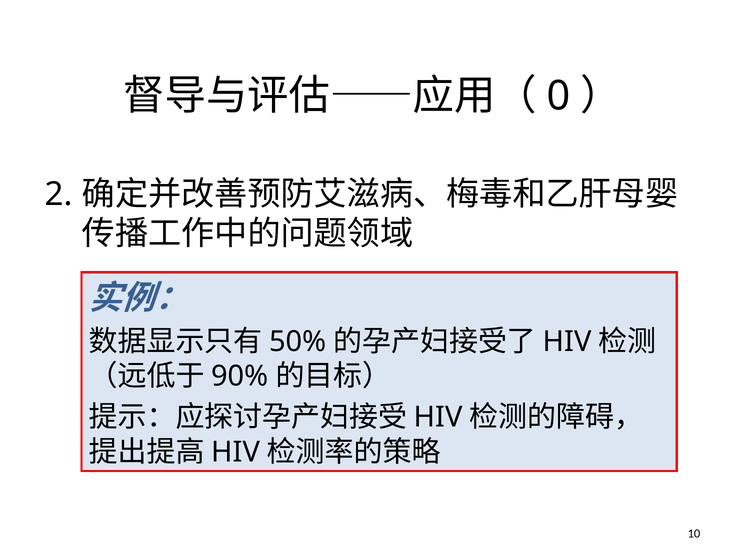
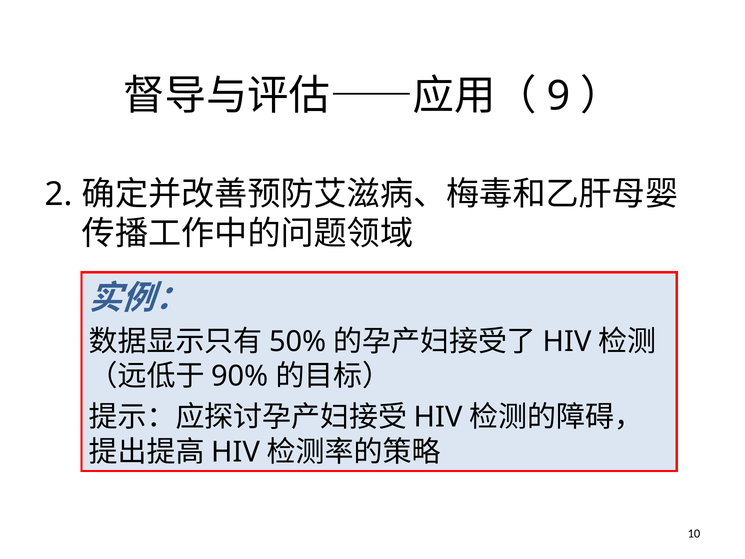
0: 0 -> 9 (559, 96)
